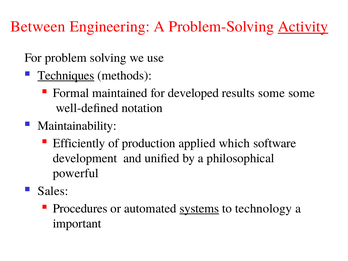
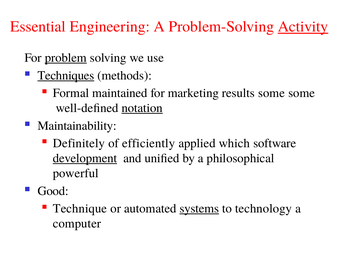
Between: Between -> Essential (38, 27)
problem underline: none -> present (66, 58)
developed: developed -> marketing (193, 93)
notation underline: none -> present (142, 108)
Efficiently: Efficiently -> Definitely (79, 143)
production: production -> efficiently (149, 143)
development underline: none -> present (85, 158)
Sales: Sales -> Good (53, 191)
Procedures: Procedures -> Technique (80, 209)
important: important -> computer (77, 224)
